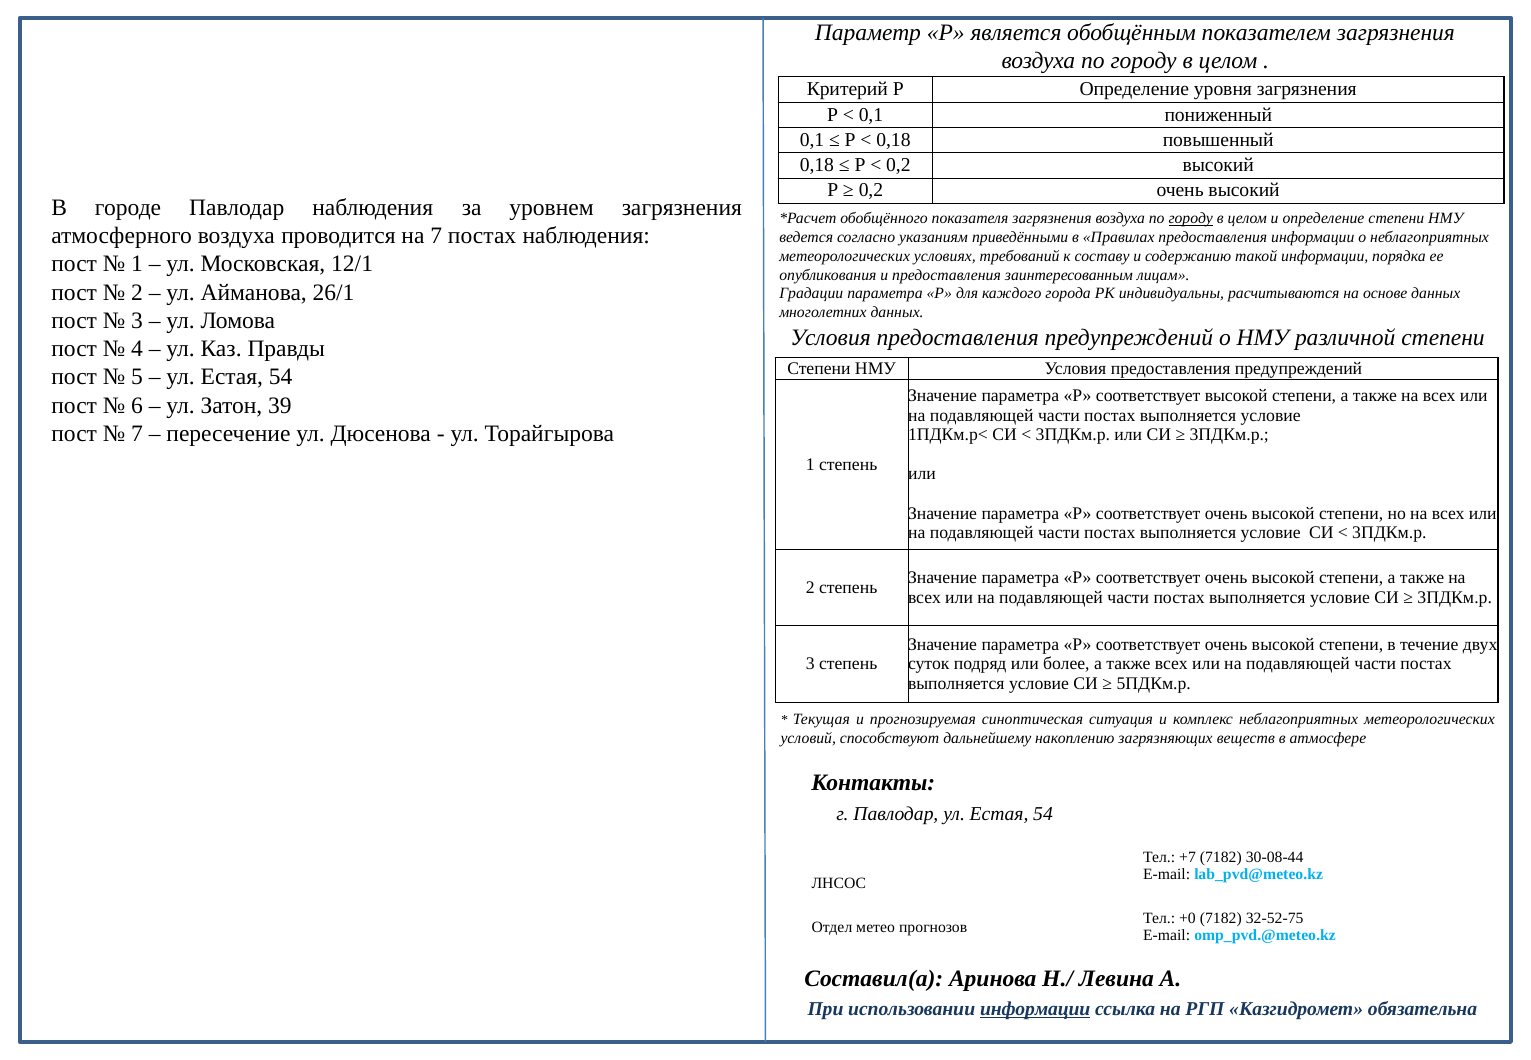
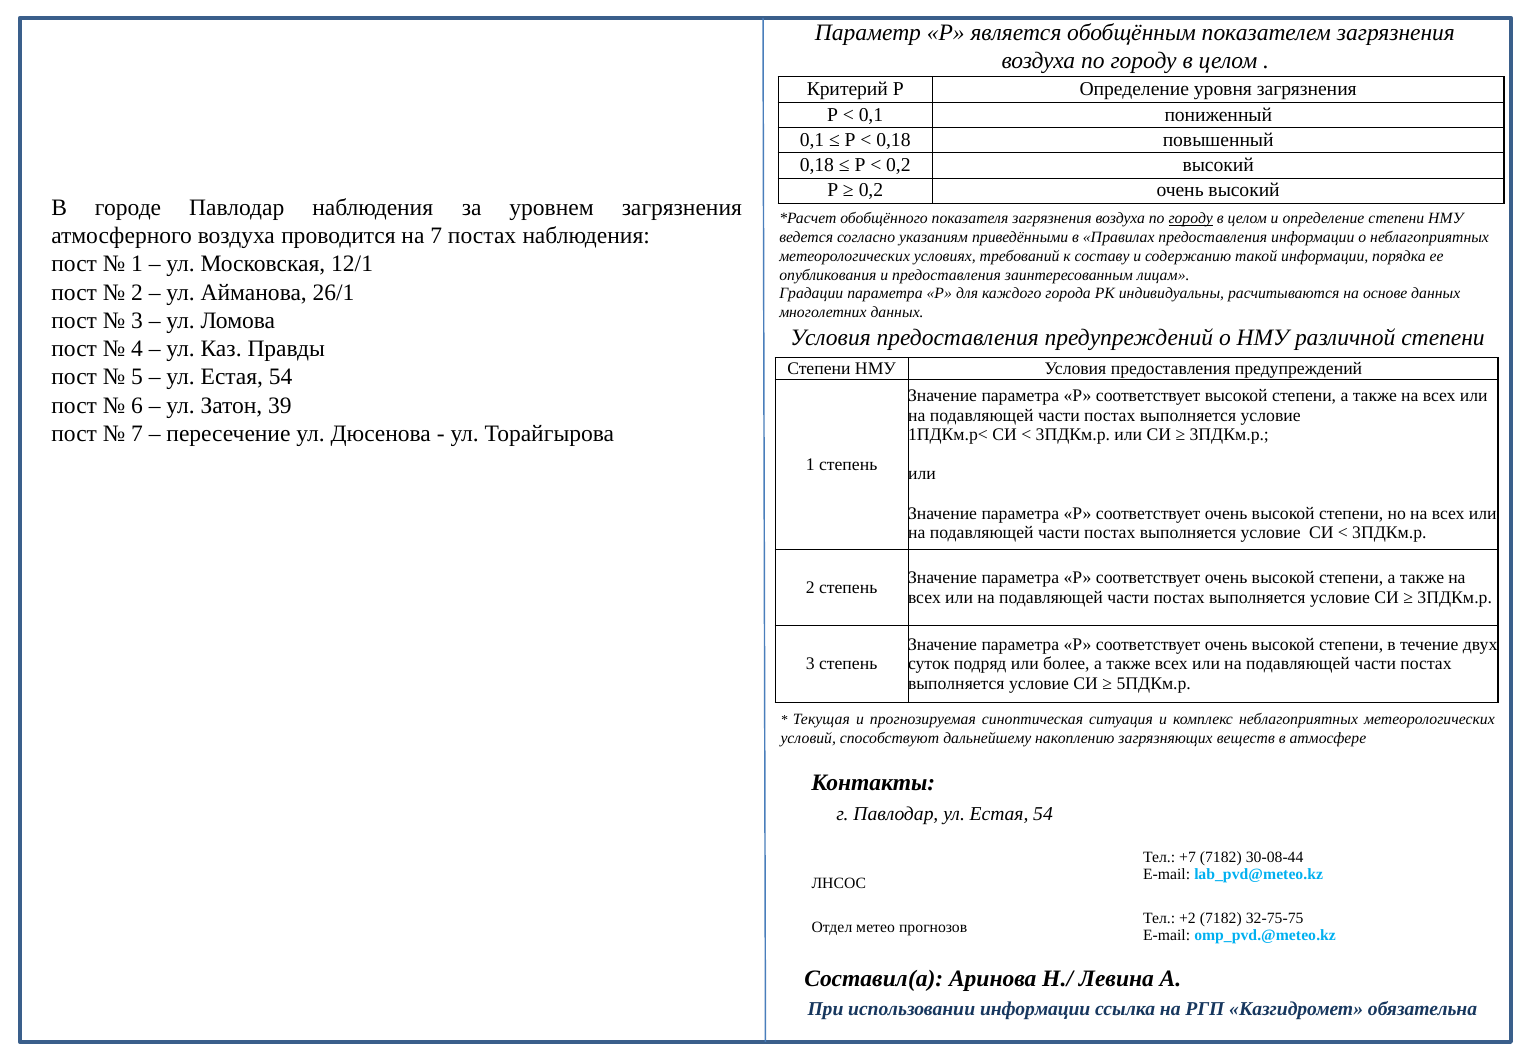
+0: +0 -> +2 (1187, 918)
32-52-75: 32-52-75 -> 32-75-75 (1275, 918)
информации underline: present -> none (1035, 1009)
